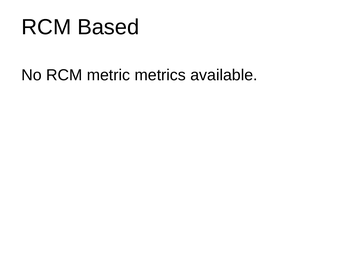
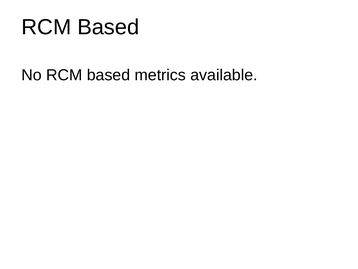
No RCM metric: metric -> based (109, 75)
